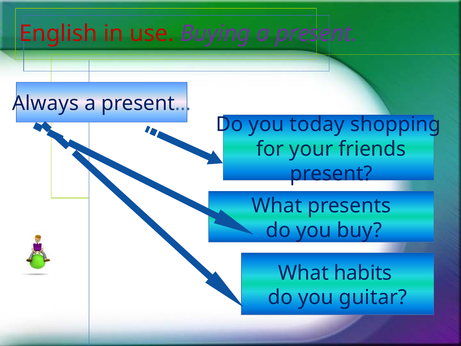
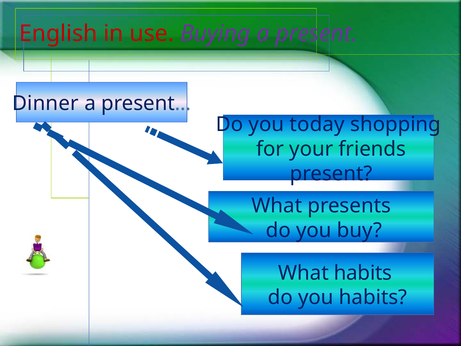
Always: Always -> Dinner (45, 103)
you guitar: guitar -> habits (373, 297)
